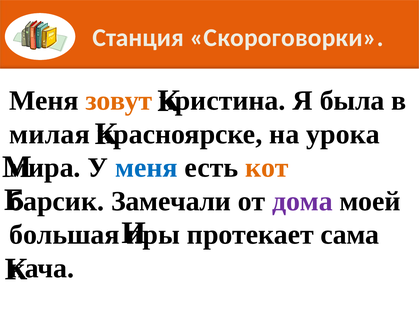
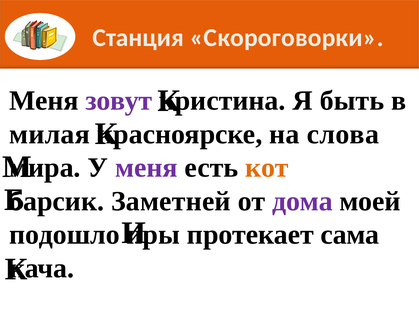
зовут colour: orange -> purple (119, 101)
была: была -> быть (352, 101)
урока: урока -> слова (343, 134)
меня colour: blue -> purple (146, 168)
Замечали: Замечали -> Заметней (171, 201)
большая: большая -> подошло (64, 235)
